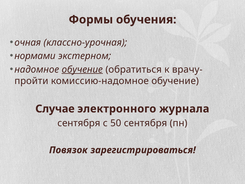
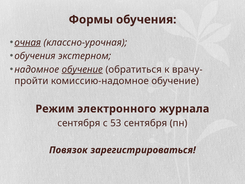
очная underline: none -> present (28, 42)
нормами: нормами -> обучения (35, 56)
Случае: Случае -> Режим (55, 109)
50: 50 -> 53 (116, 123)
